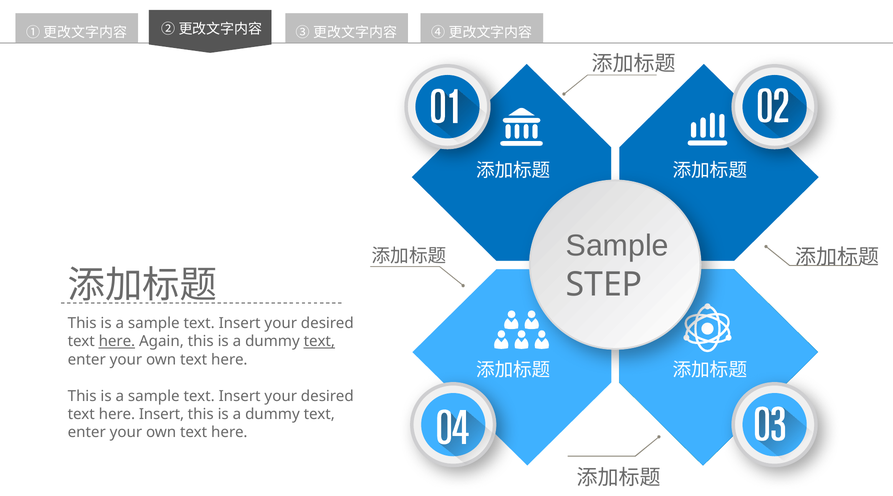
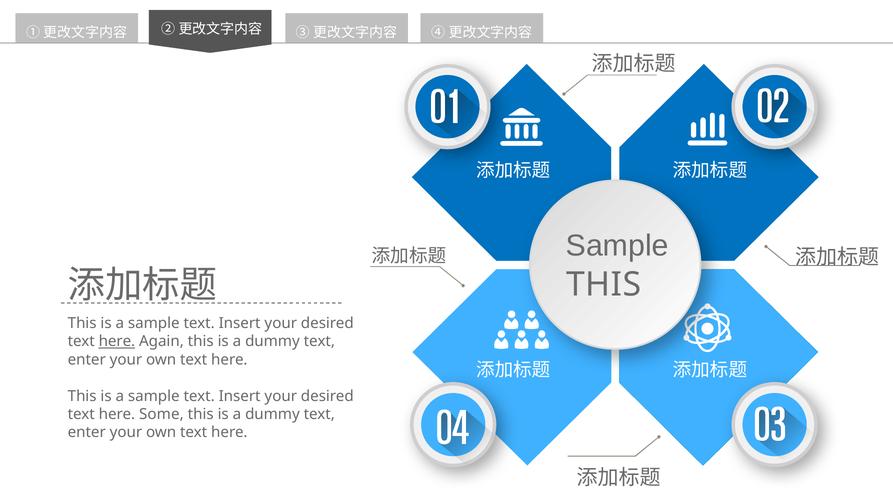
STEP: STEP -> THIS (604, 284)
text underline: present -> none (319, 341)
here Insert: Insert -> Some (161, 414)
